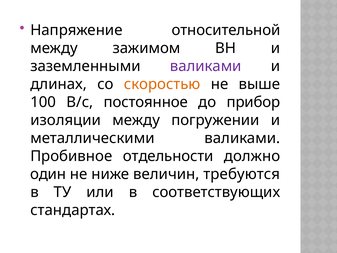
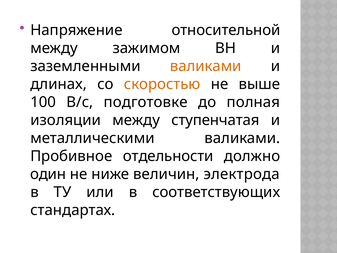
валиками colour: purple -> orange (206, 66)
постоянное: постоянное -> подготовке (146, 102)
прибор: прибор -> полная (253, 102)
погружении: погружении -> ступенчатая (215, 120)
требуются: требуются -> электрода (242, 174)
